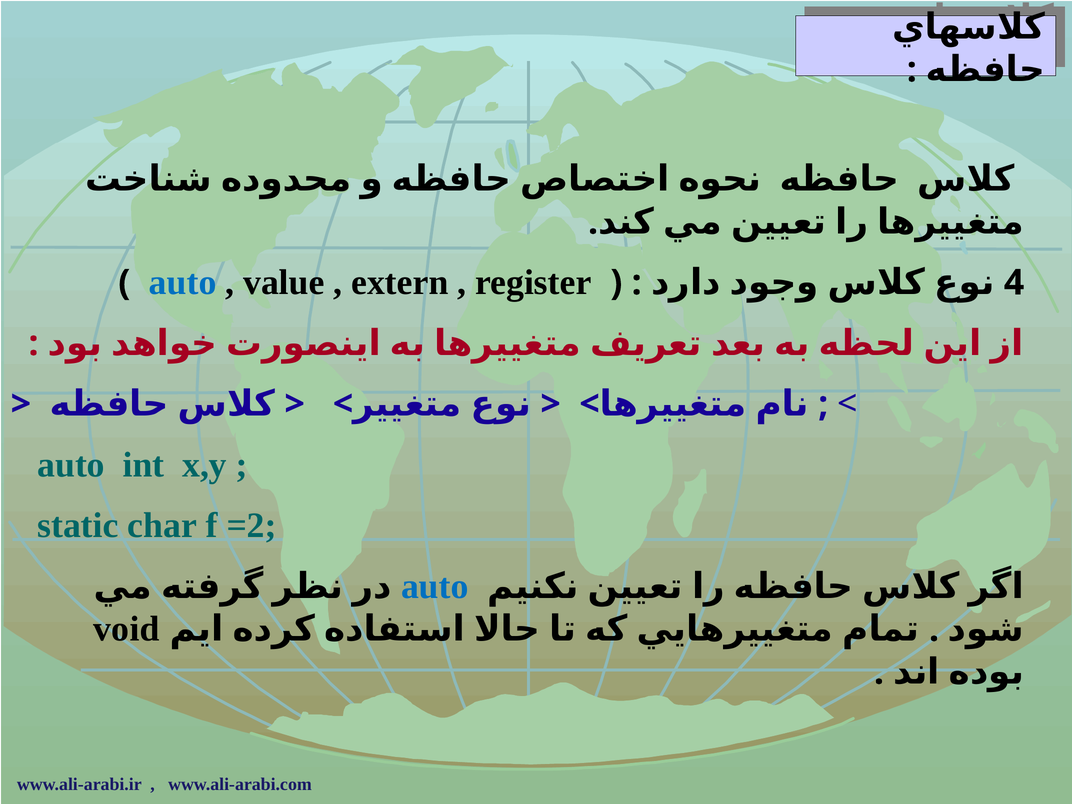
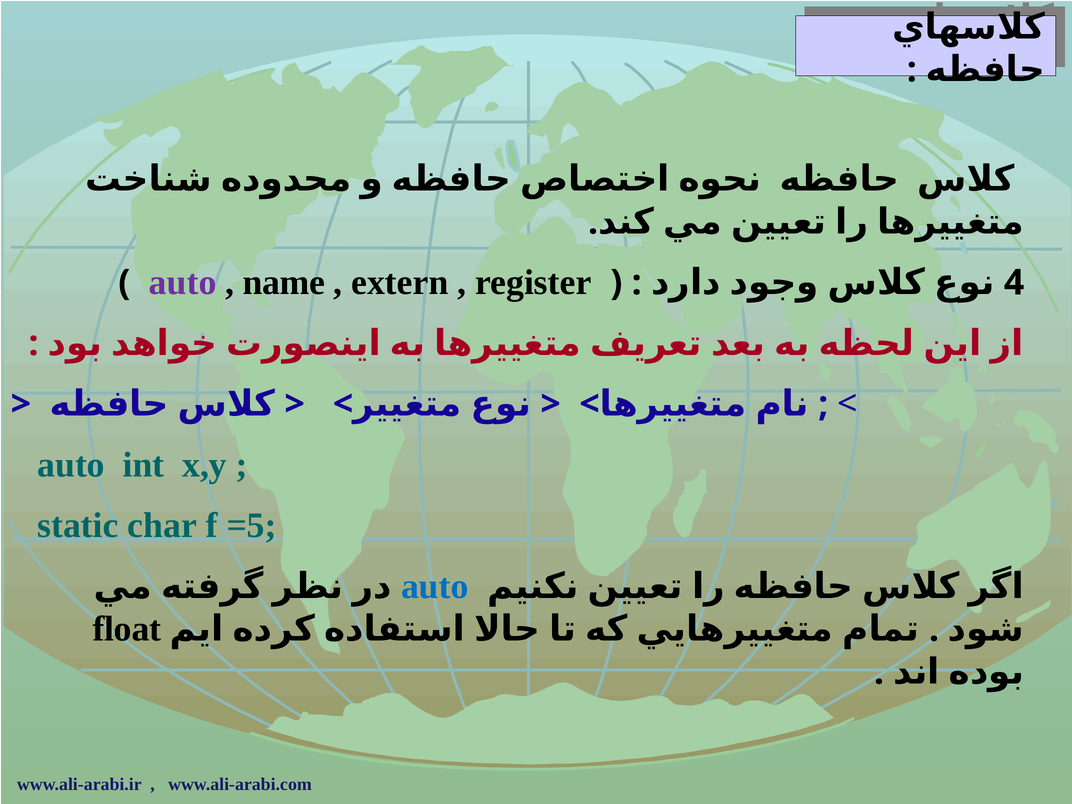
auto colour: blue -> purple (183, 283)
value: value -> name (284, 283)
=2: =2 -> =5 (252, 526)
void: void -> float (127, 629)
